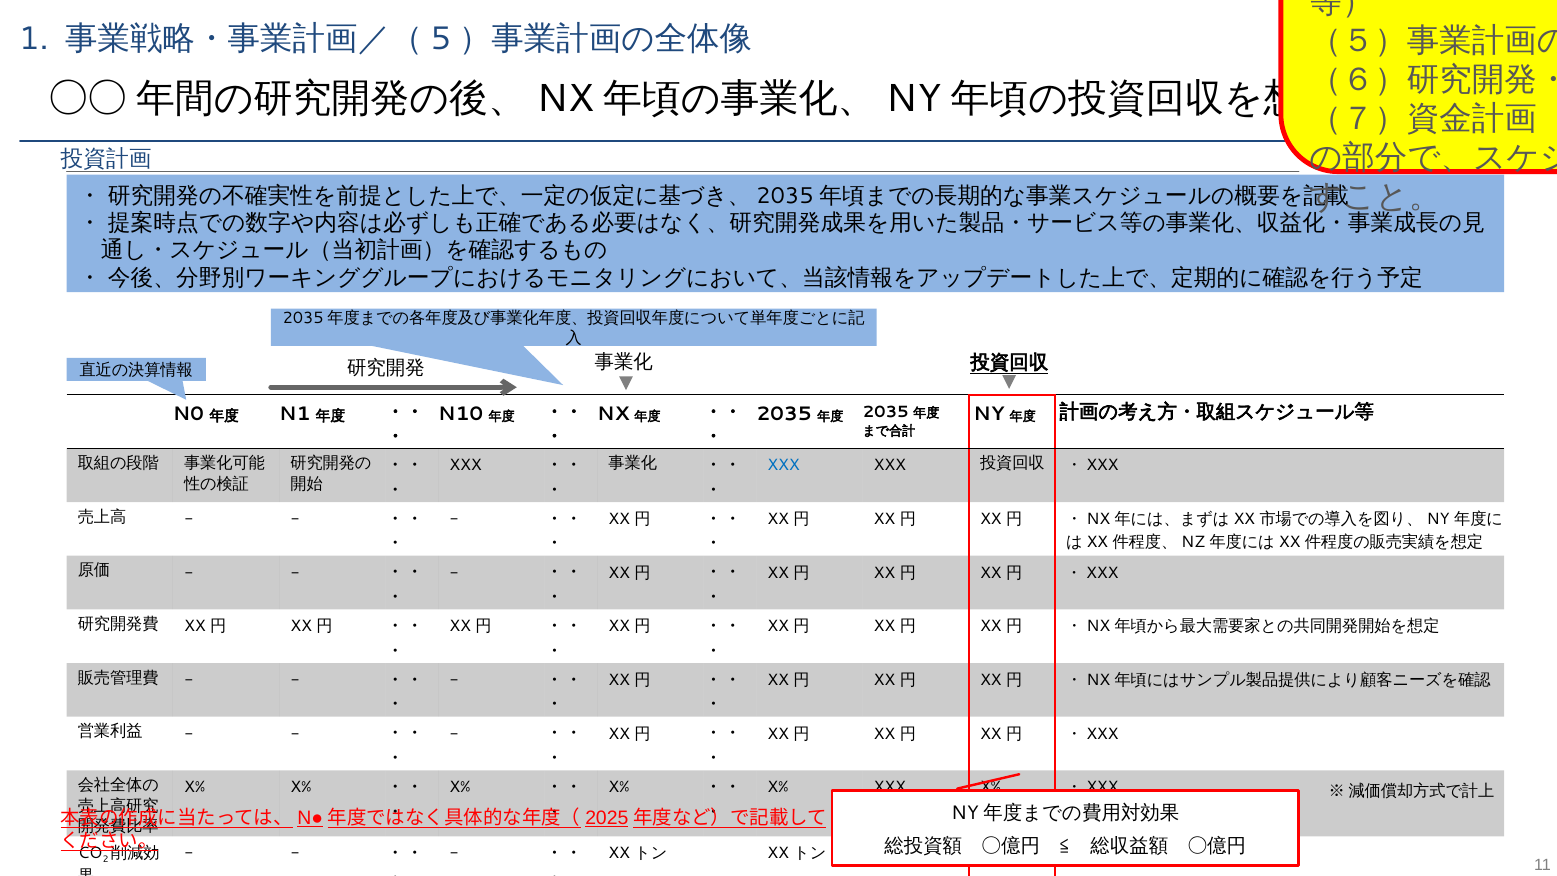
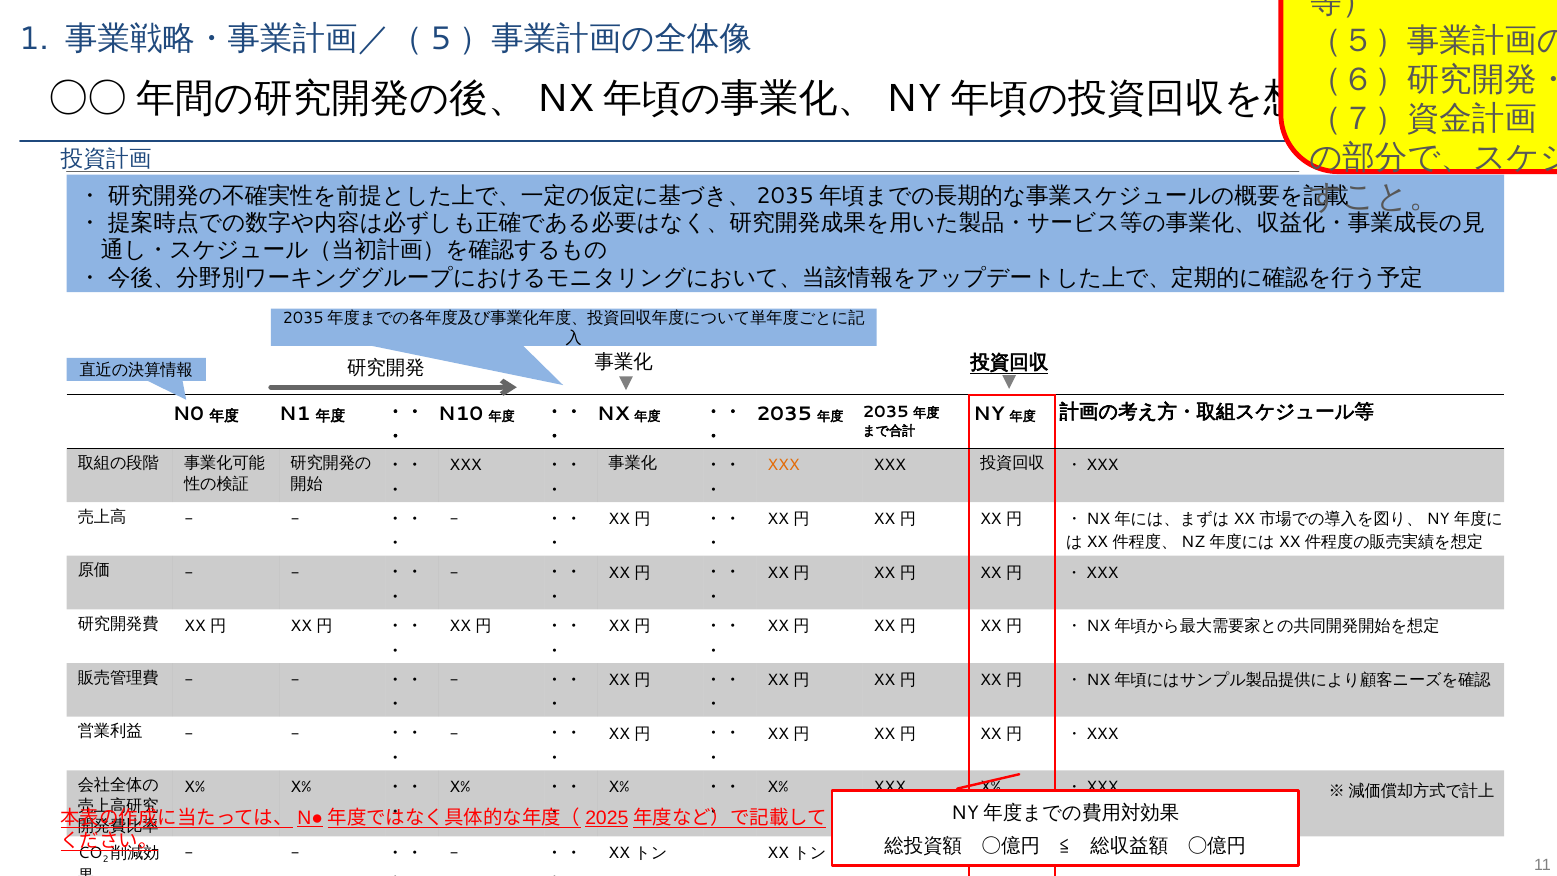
XXX colour: blue -> orange (784, 465)
